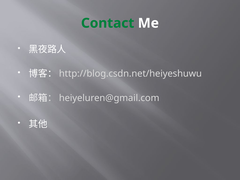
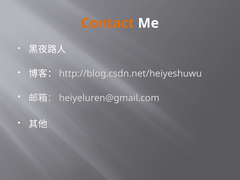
Contact colour: green -> orange (108, 23)
